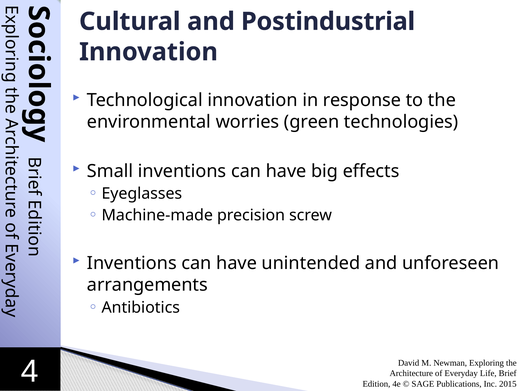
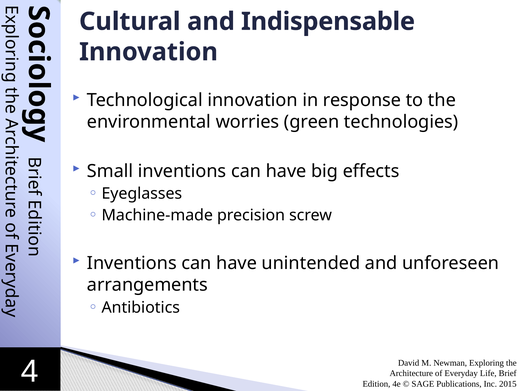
Postindustrial: Postindustrial -> Indispensable (328, 22)
